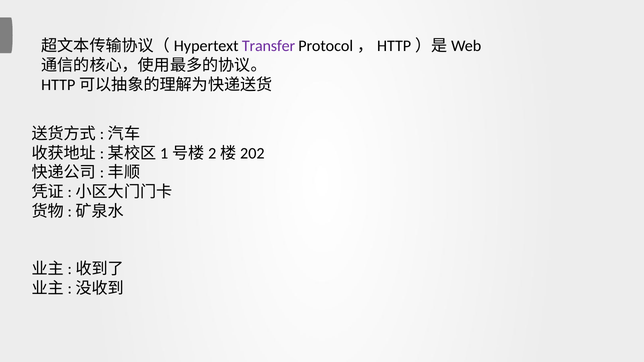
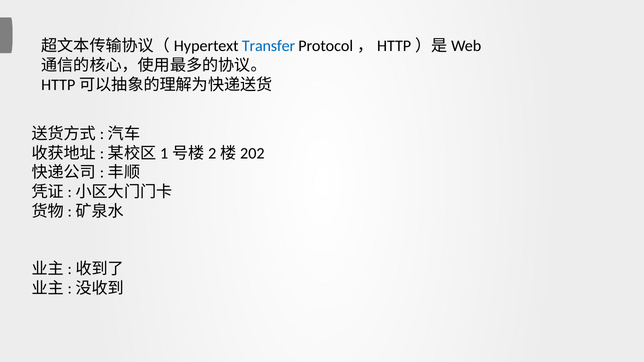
Transfer colour: purple -> blue (269, 46)
